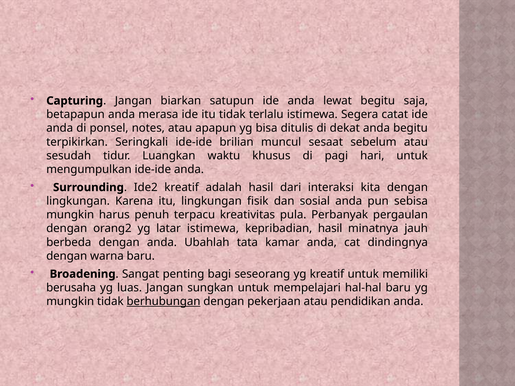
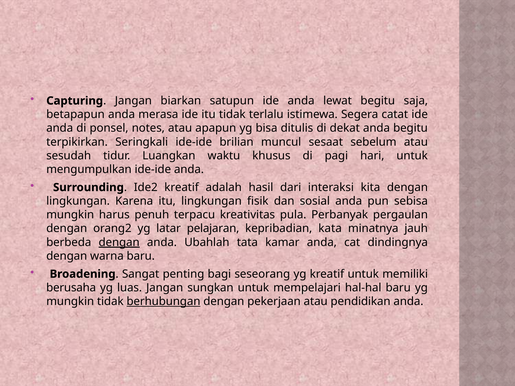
latar istimewa: istimewa -> pelajaran (213, 229)
kepribadian hasil: hasil -> kata (330, 229)
dengan underline: none -> present (119, 242)
